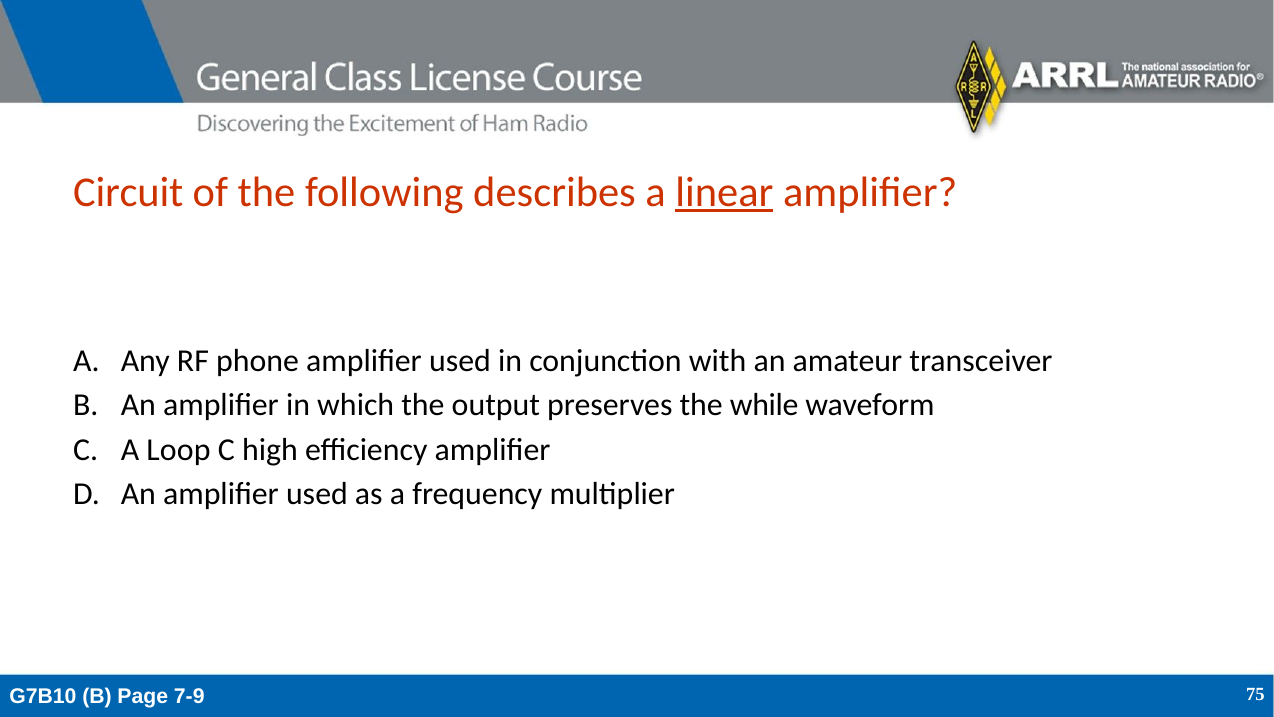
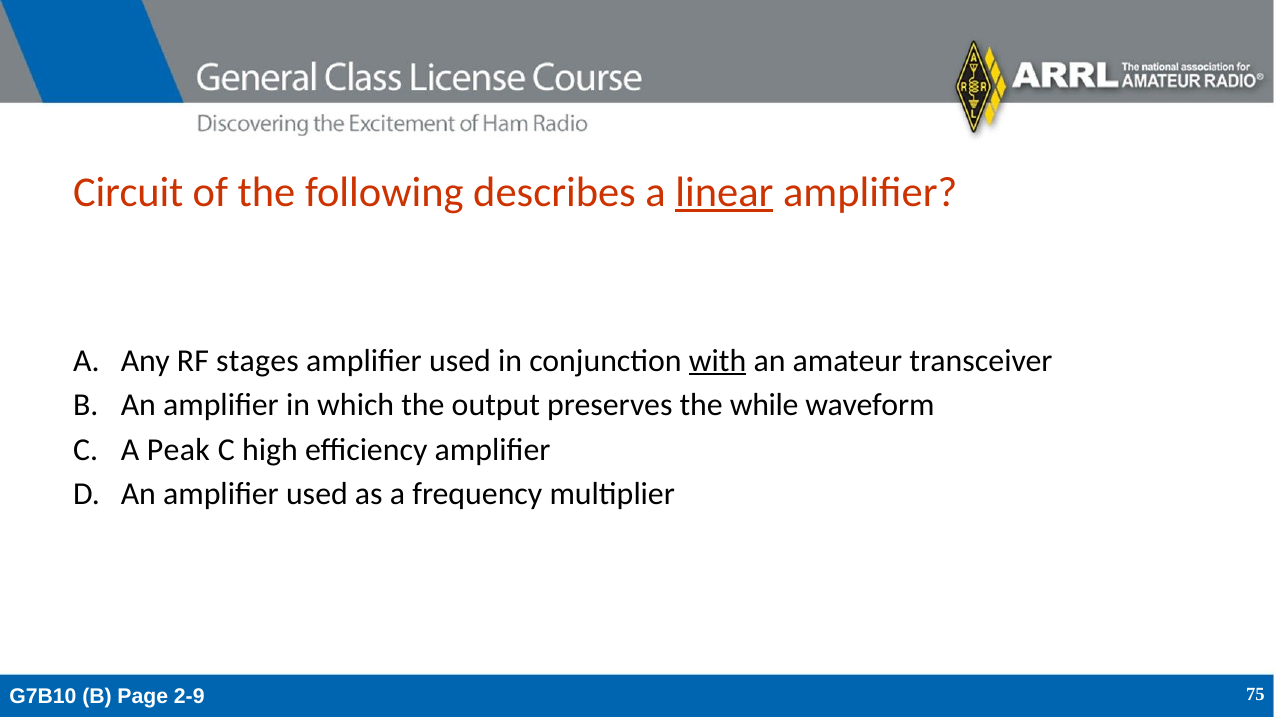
phone: phone -> stages (257, 360)
with underline: none -> present (718, 360)
Loop: Loop -> Peak (178, 450)
7-9: 7-9 -> 2-9 (189, 696)
